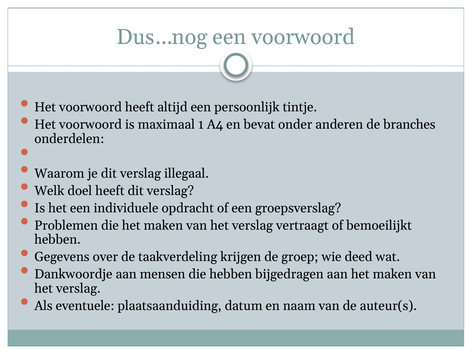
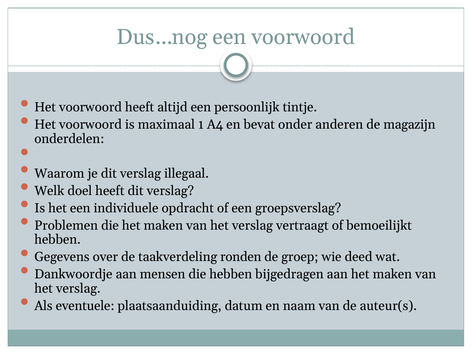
branches: branches -> magazijn (409, 125)
krijgen: krijgen -> ronden (241, 257)
